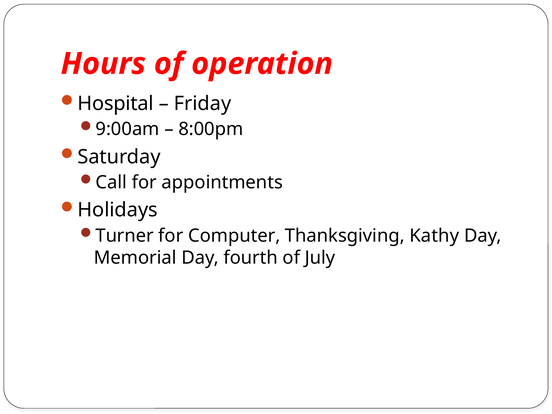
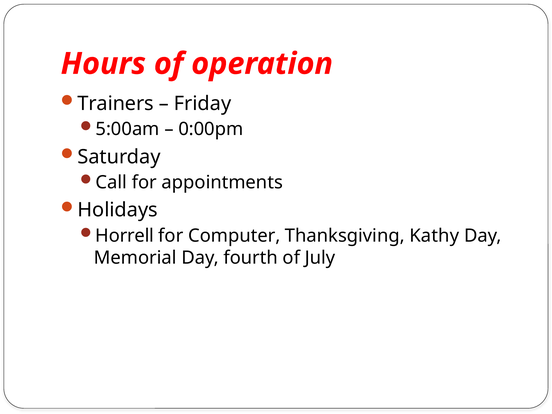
Hospital: Hospital -> Trainers (116, 103)
9:00am: 9:00am -> 5:00am (128, 129)
8:00pm: 8:00pm -> 0:00pm (211, 129)
Turner: Turner -> Horrell (125, 236)
